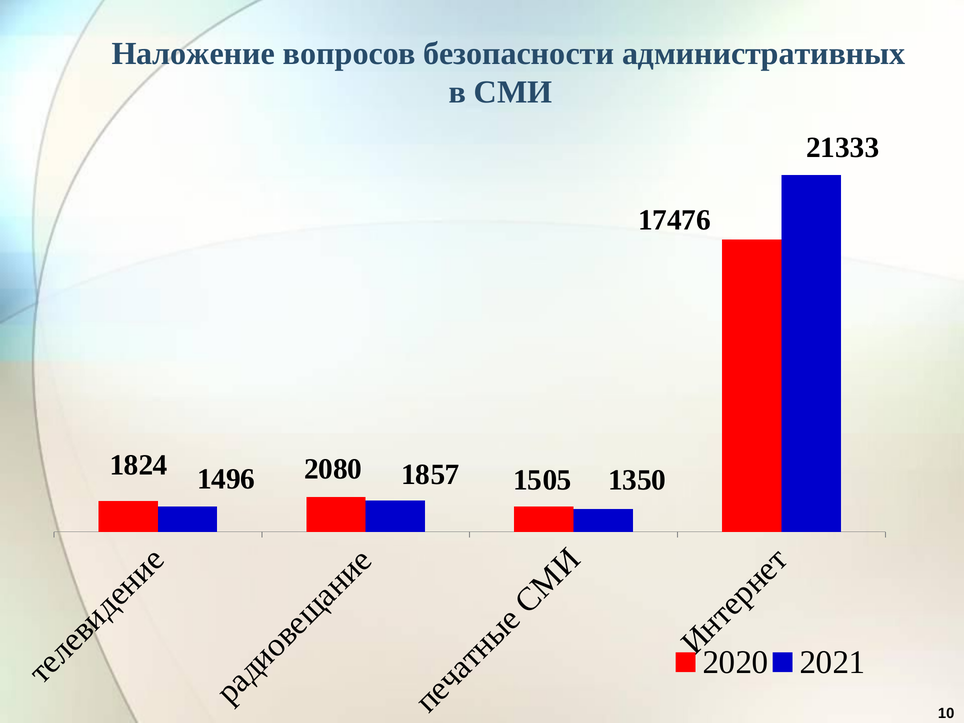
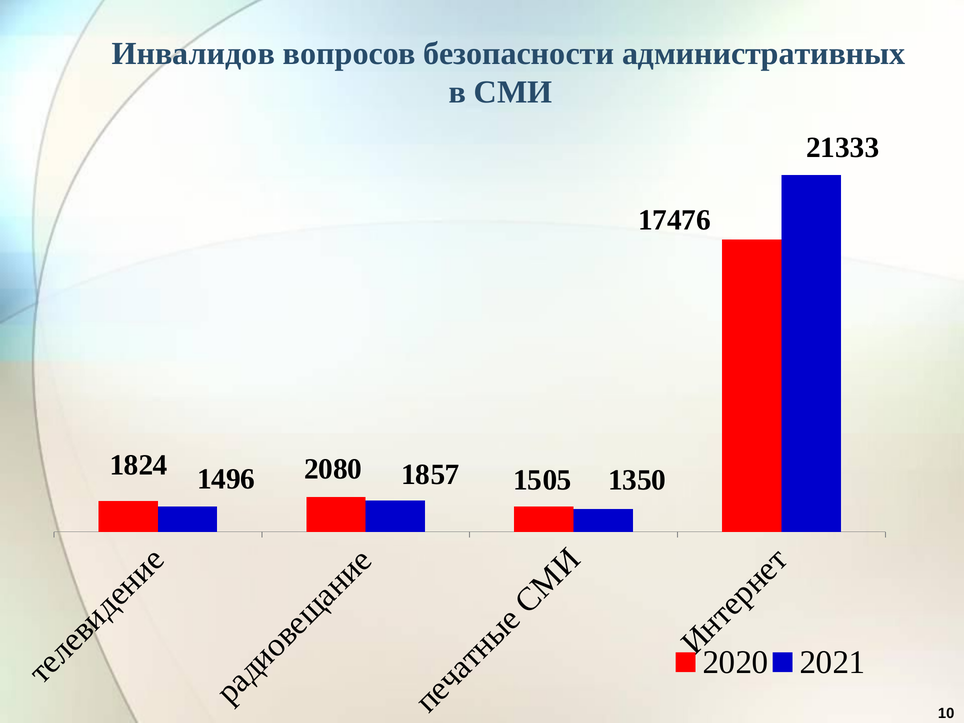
Наложение: Наложение -> Инвалидов (193, 54)
